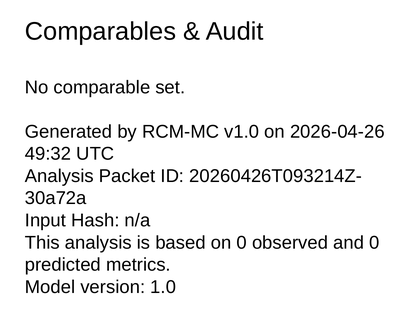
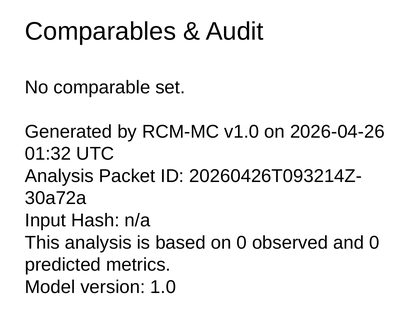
49:32: 49:32 -> 01:32 (48, 154)
